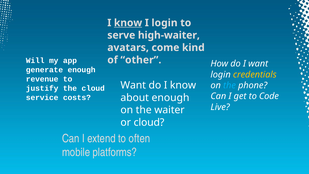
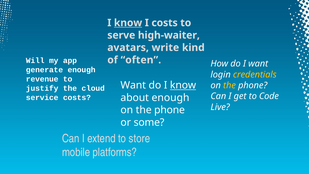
I login: login -> costs (165, 23)
come: come -> write (165, 48)
other: other -> often (141, 60)
know underline: none -> present (183, 85)
the colour: light blue -> yellow (229, 85)
waiter: waiter -> phone (170, 110)
or cloud: cloud -> some (149, 122)
often: often -> store (139, 138)
